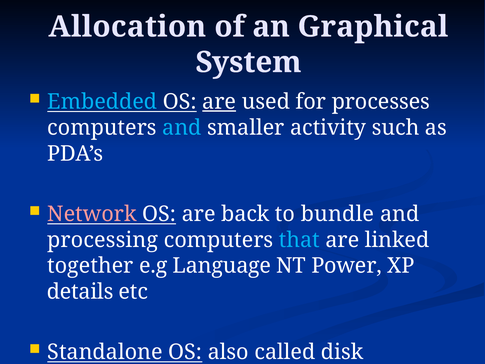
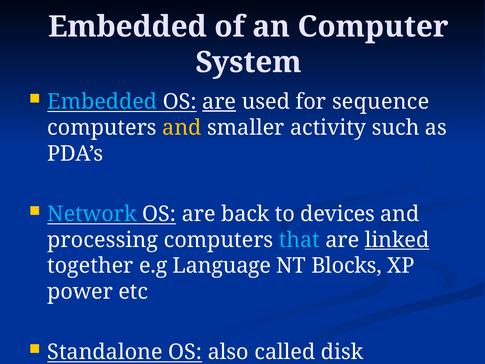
Allocation: Allocation -> Embedded (127, 27)
Graphical: Graphical -> Computer (373, 27)
processes: processes -> sequence (381, 102)
and colour: light blue -> yellow (182, 128)
Network colour: pink -> light blue (92, 214)
bundle: bundle -> devices (338, 214)
linked underline: none -> present (397, 240)
Power: Power -> Blocks (347, 266)
details: details -> power (80, 291)
